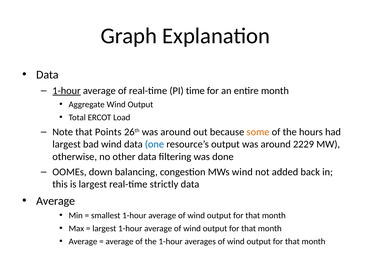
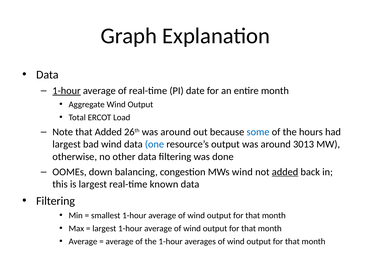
time: time -> date (195, 91)
that Points: Points -> Added (108, 132)
some colour: orange -> blue (258, 132)
2229: 2229 -> 3013 (304, 144)
added underline: none -> present (285, 172)
strictly: strictly -> known (164, 184)
Average: Average -> Filtering (56, 201)
